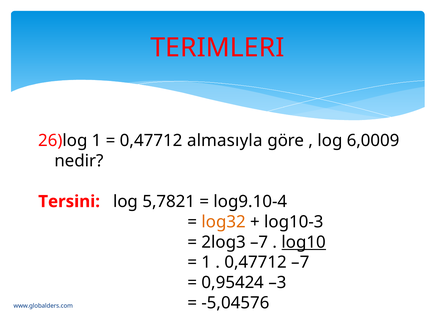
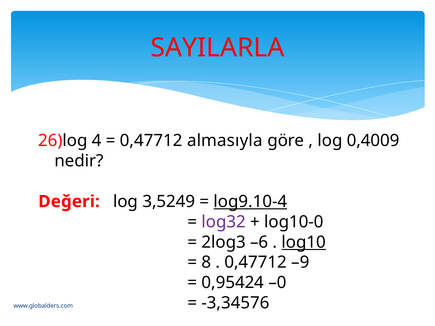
TERIMLERI: TERIMLERI -> SAYILARLA (217, 48)
26)log 1: 1 -> 4 (97, 141)
6,0009: 6,0009 -> 0,4009 (373, 141)
Tersini: Tersini -> Değeri (69, 202)
5,7821: 5,7821 -> 3,5249 (169, 202)
log9.10-4 underline: none -> present (250, 202)
log32 colour: orange -> purple (224, 222)
log10-3: log10-3 -> log10-0 (294, 222)
2log3 –7: –7 -> –6 (259, 242)
1: 1 -> 8 (206, 263)
0,47712 –7: –7 -> –9 (300, 263)
–3: –3 -> –0 (277, 283)
-5,04576: -5,04576 -> -3,34576 (235, 303)
